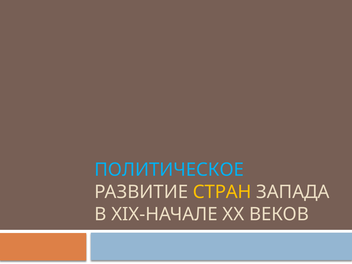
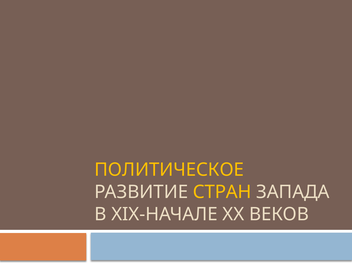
ПОЛИТИЧЕСКОЕ colour: light blue -> yellow (169, 170)
